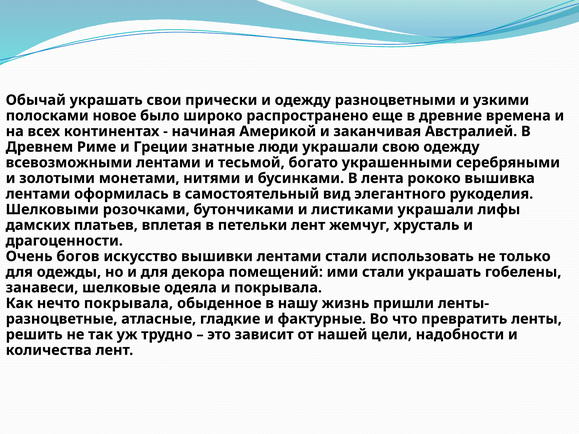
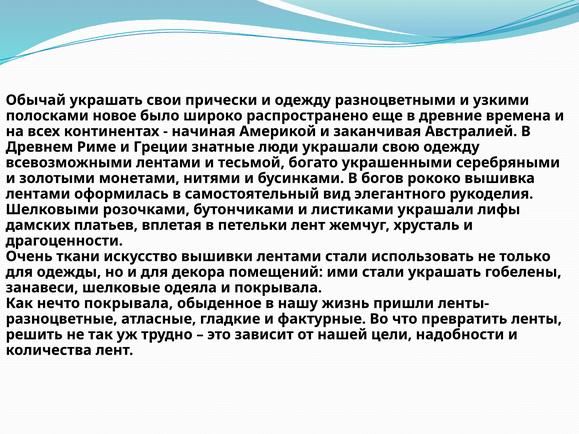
лента: лента -> богов (382, 178)
богов: богов -> ткани (78, 257)
